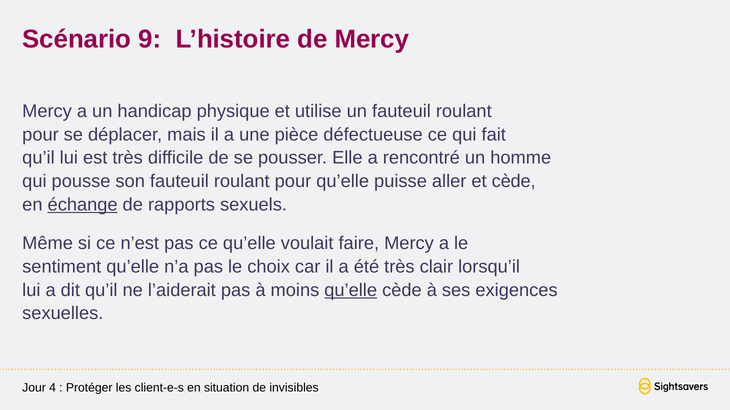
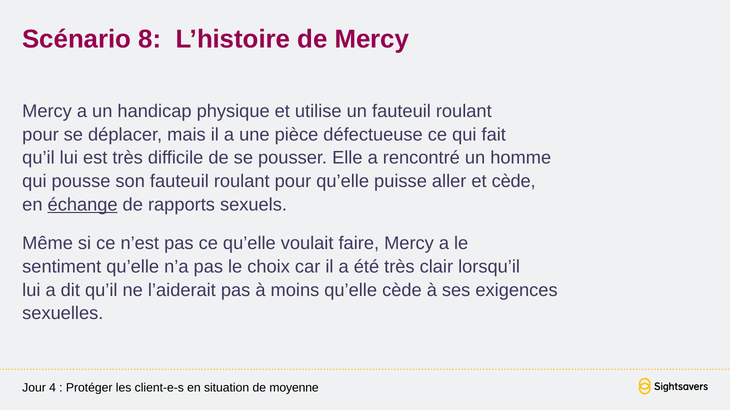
9: 9 -> 8 (150, 39)
qu’elle underline: present -> none (351, 290)
invisibles: invisibles -> moyenne (294, 389)
